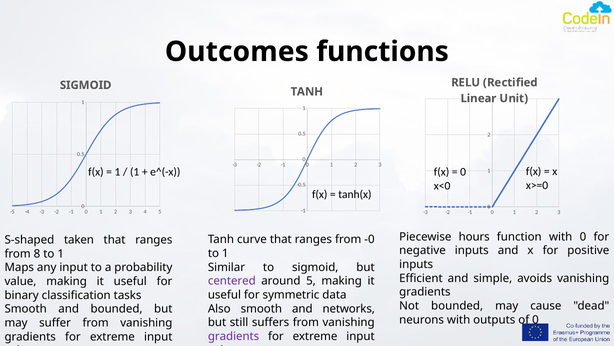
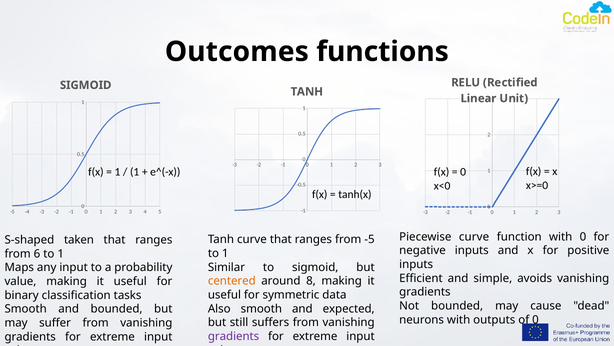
Piecewise hours: hours -> curve (474, 236)
from -0: -0 -> -5 (370, 239)
8: 8 -> 6 (37, 253)
centered colour: purple -> orange (232, 281)
around 5: 5 -> 8 (311, 281)
networks: networks -> expected (349, 308)
